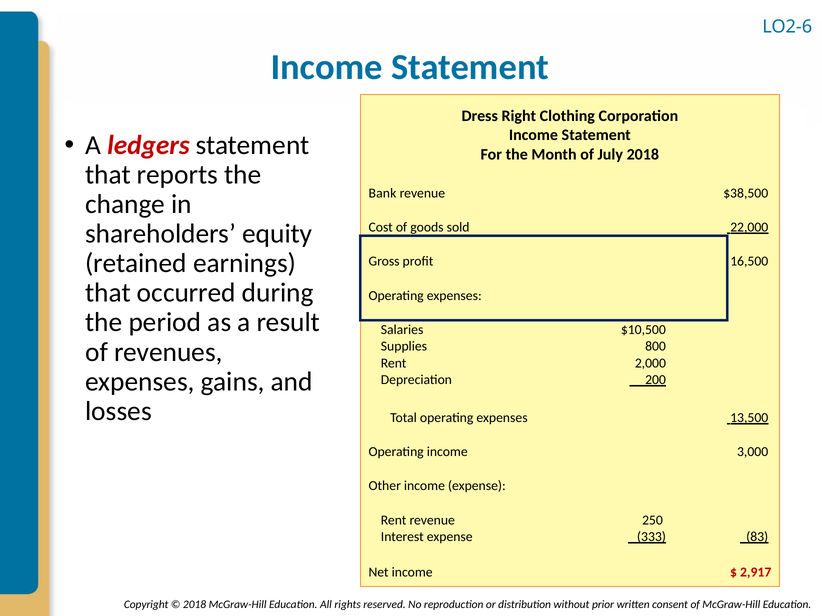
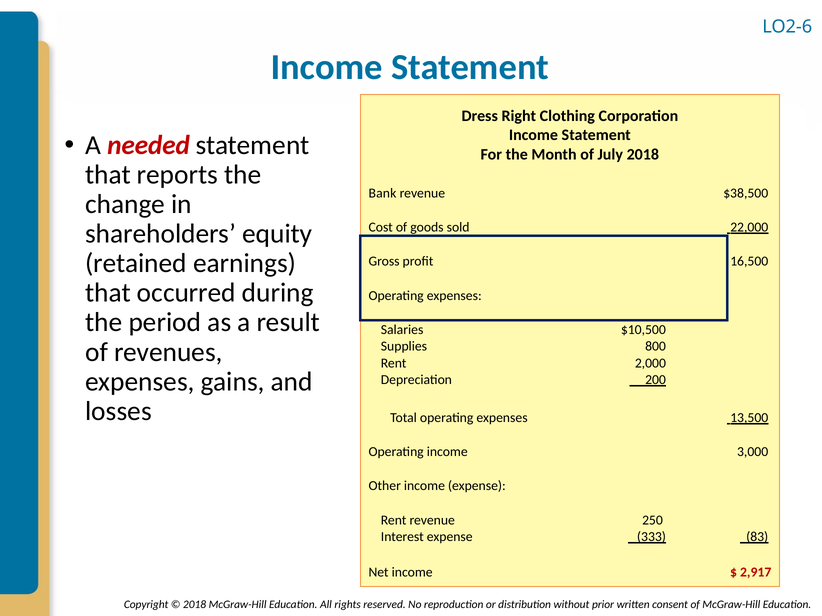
ledgers: ledgers -> needed (149, 145)
